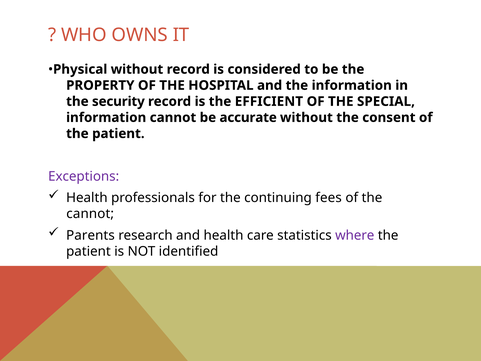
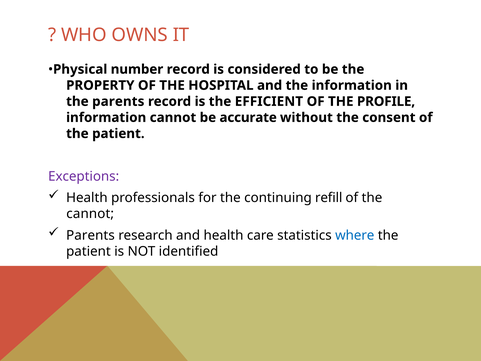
Physical without: without -> number (137, 69)
the security: security -> parents (118, 101)
SPECIAL: SPECIAL -> PROFILE (386, 101)
fees: fees -> refill (329, 198)
where colour: purple -> blue (355, 235)
